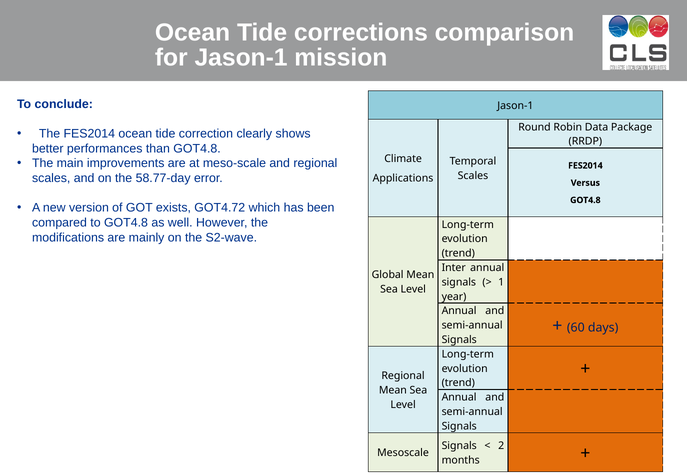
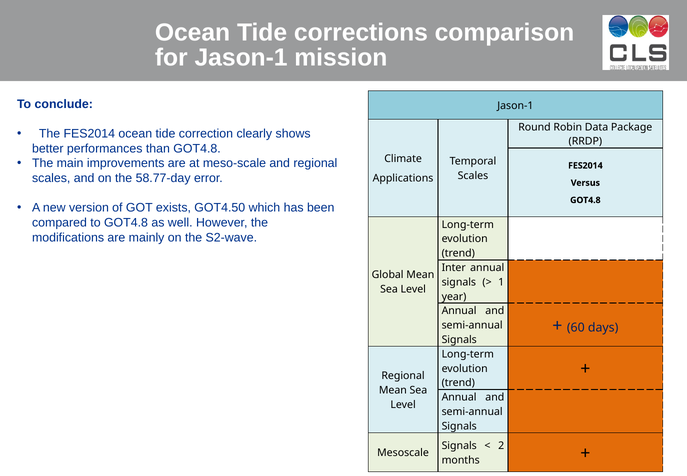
GOT4.72: GOT4.72 -> GOT4.50 (220, 208)
